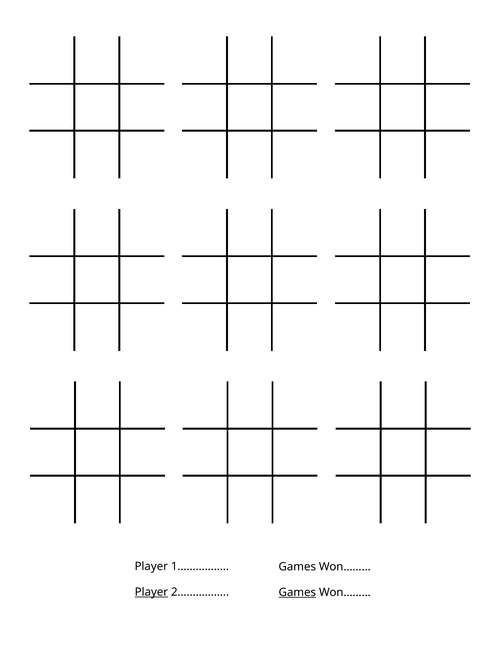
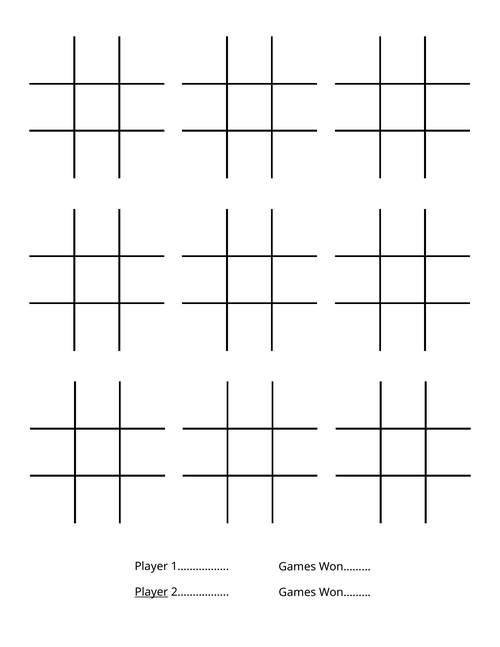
Games underline: present -> none (297, 592)
